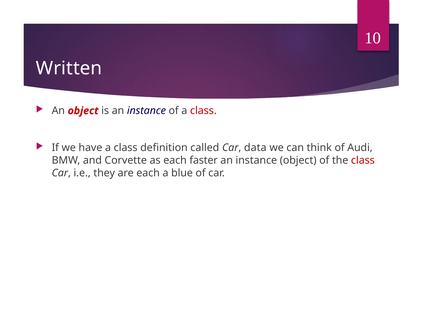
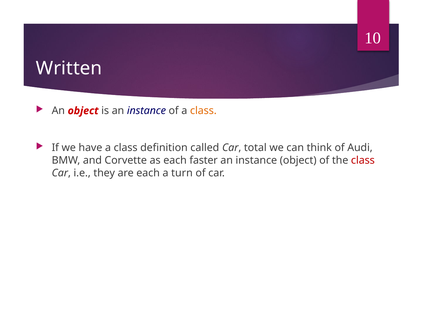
class colour: red -> orange (203, 111)
data: data -> total (255, 148)
blue: blue -> turn (182, 173)
